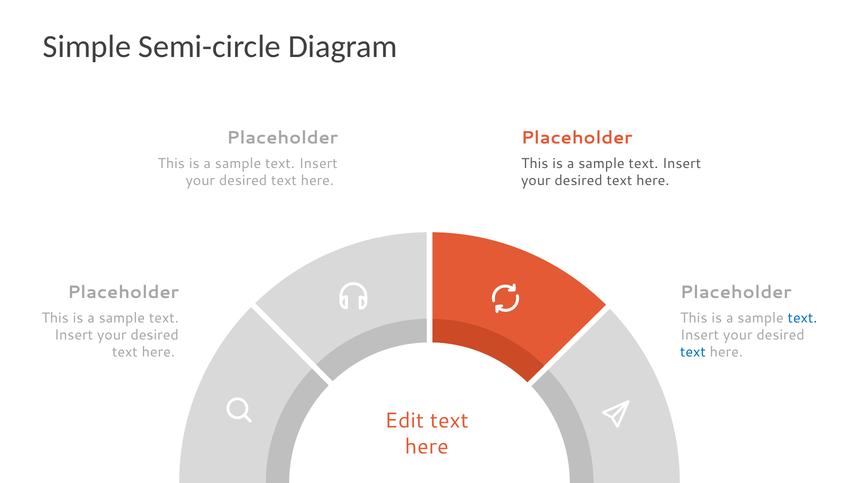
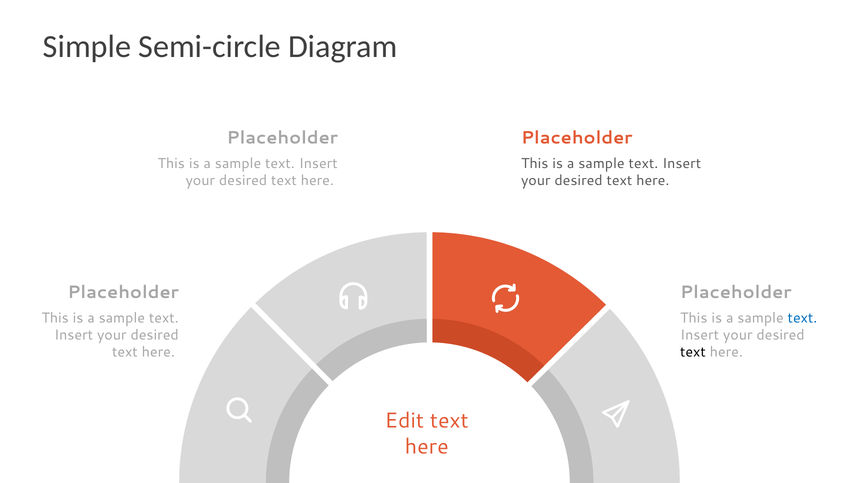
text colour: blue -> black (693, 352)
